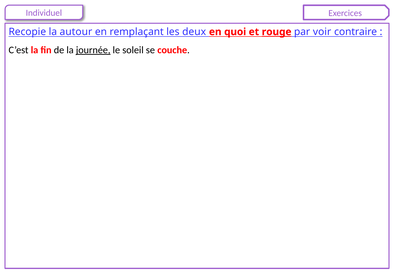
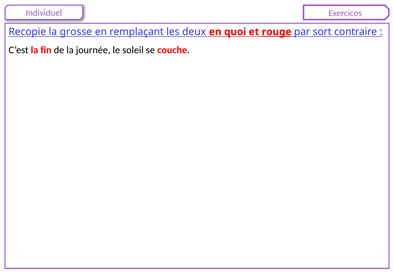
autour: autour -> grosse (76, 32)
voir: voir -> sort (322, 32)
journée underline: present -> none (93, 50)
